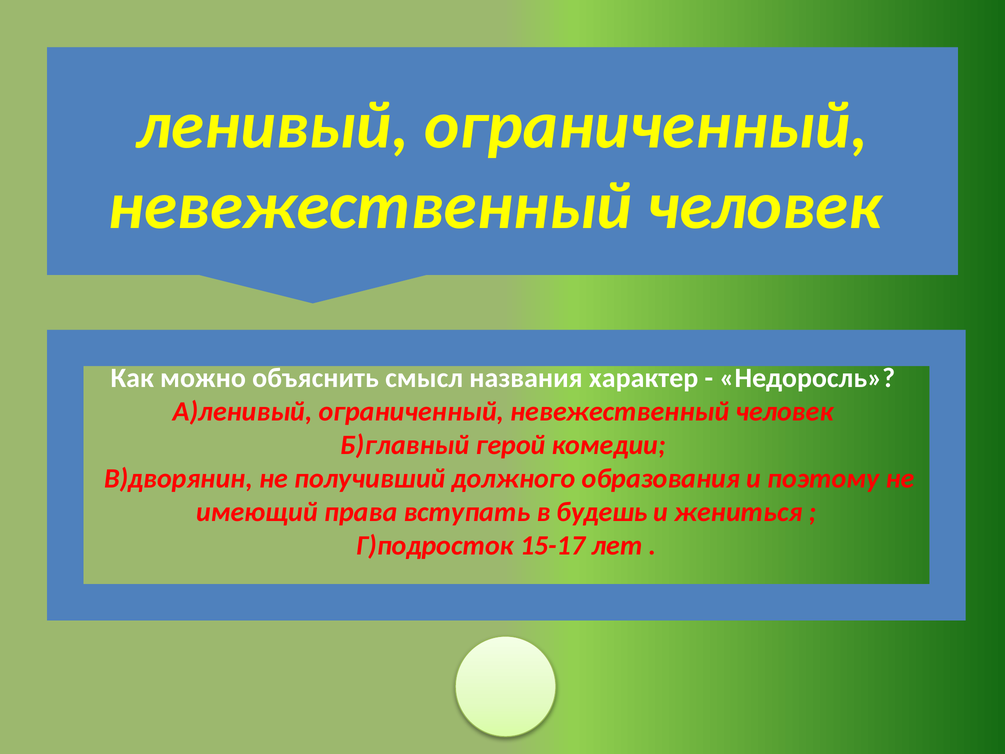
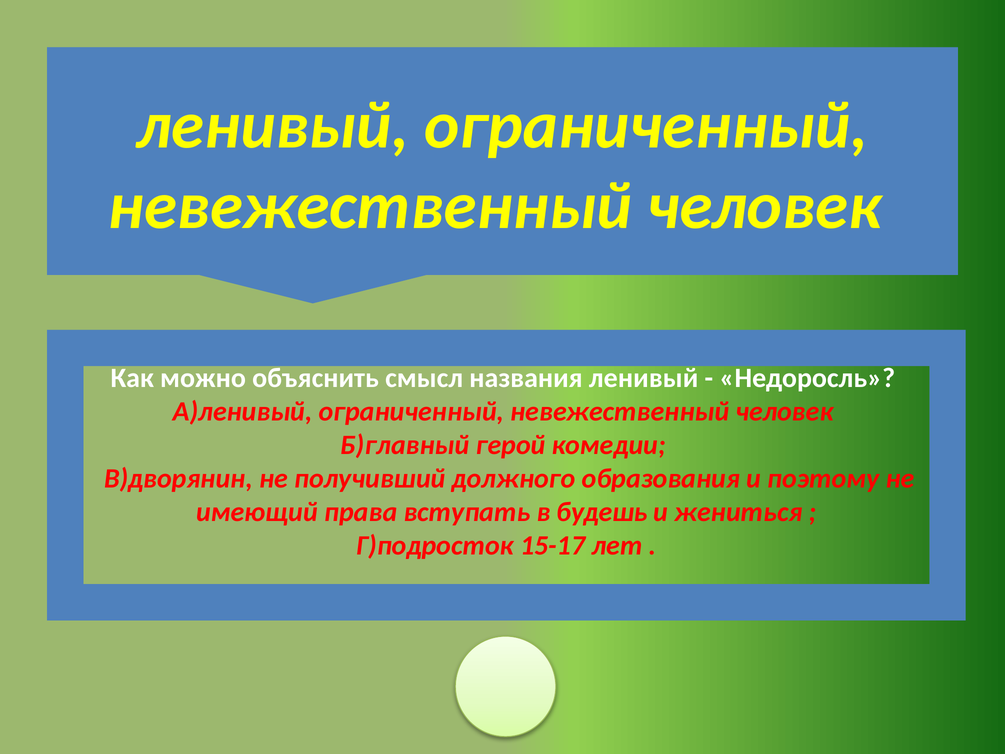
названия характер: характер -> ленивый (644, 378)
